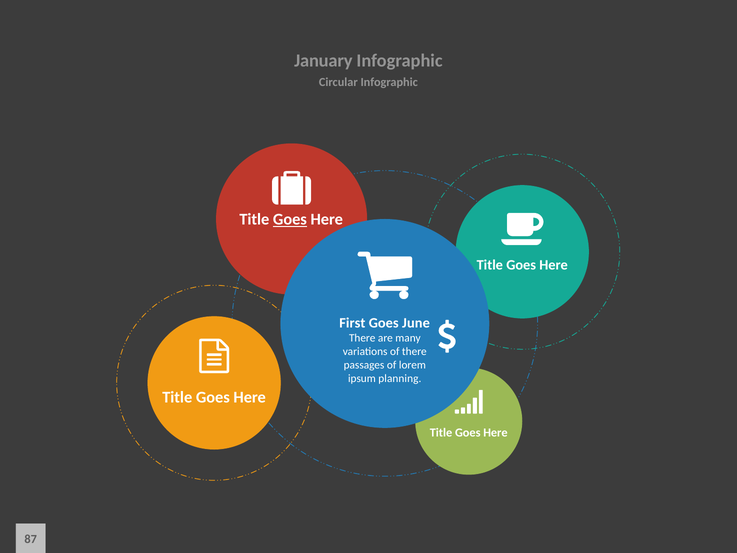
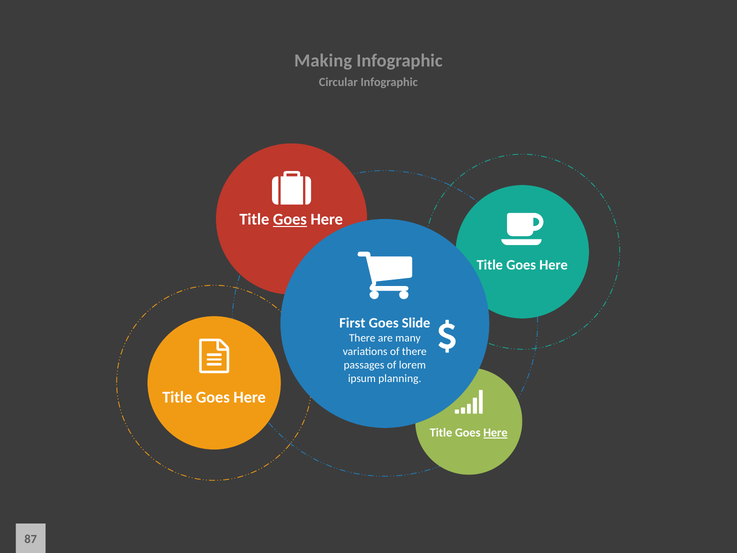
January: January -> Making (323, 61)
June: June -> Slide (416, 323)
Here underline: none -> present (495, 433)
